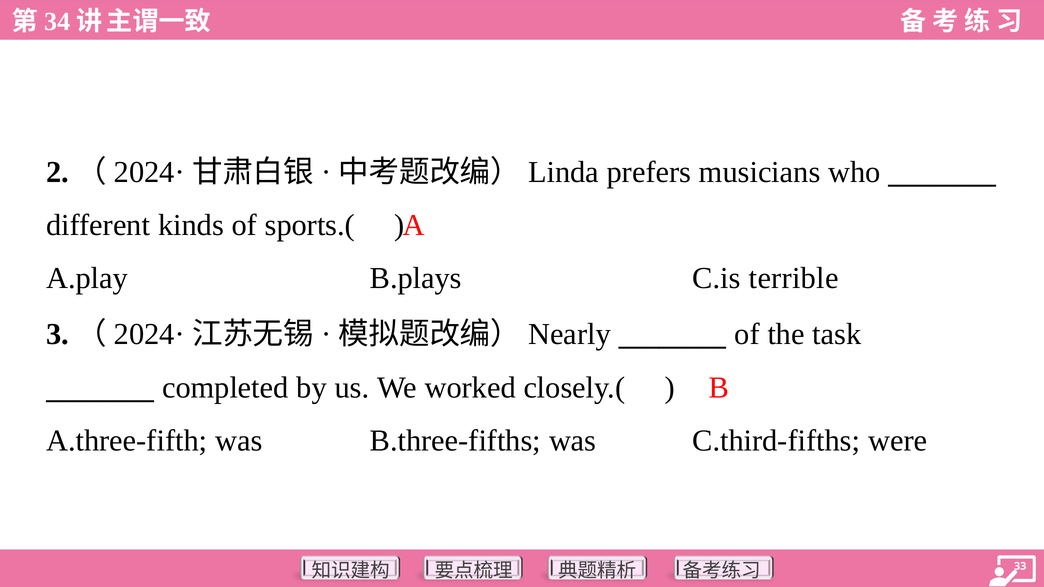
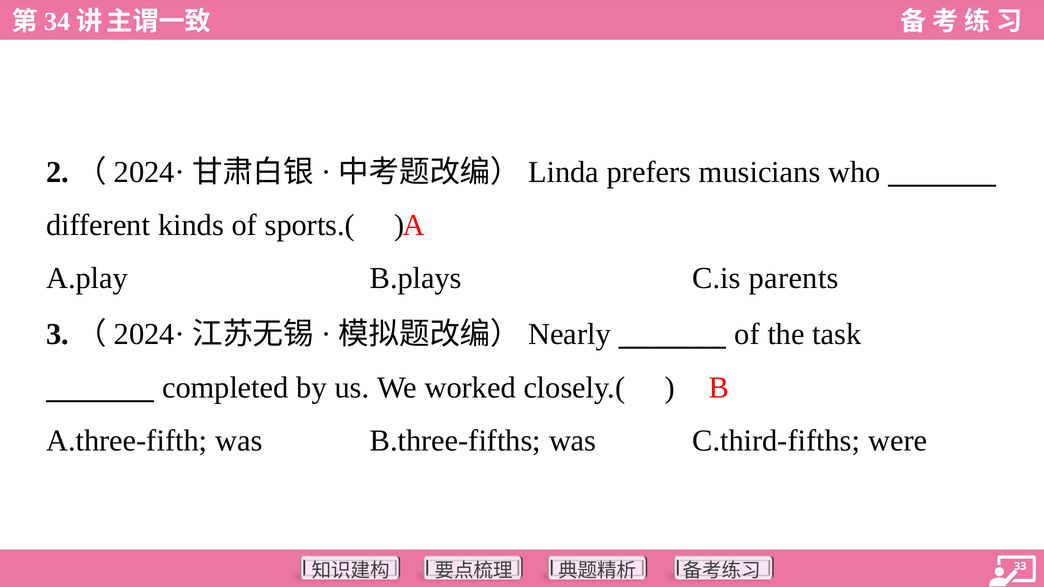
terrible: terrible -> parents (794, 278)
